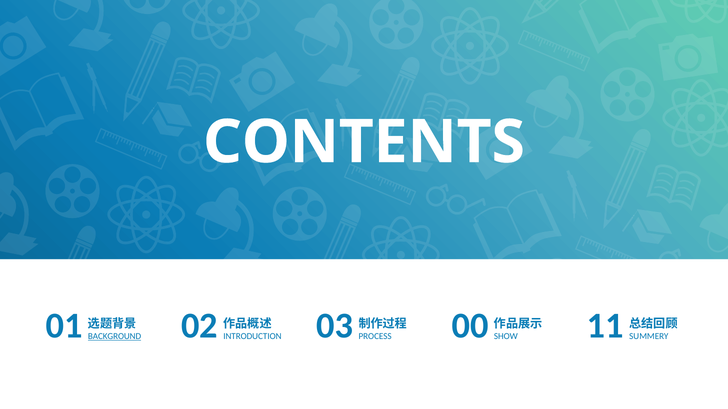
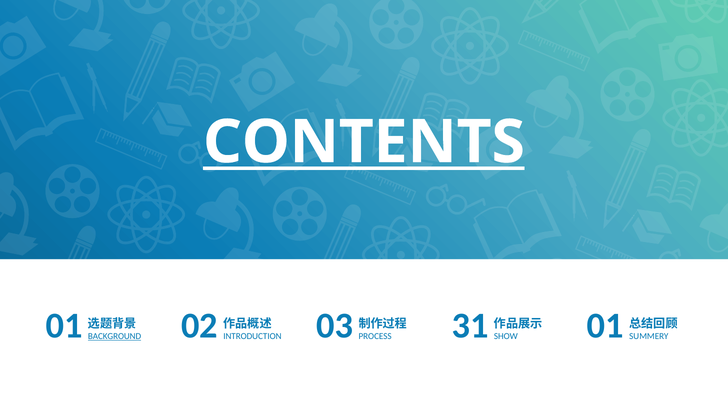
CONTENTS underline: none -> present (364, 142)
00: 00 -> 31 (470, 326)
SHOW 11: 11 -> 01 (605, 326)
